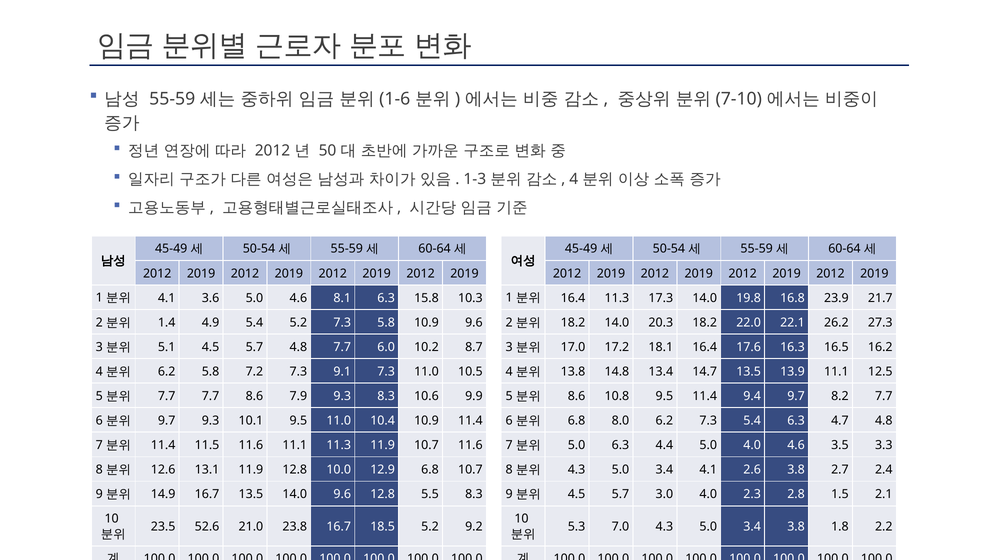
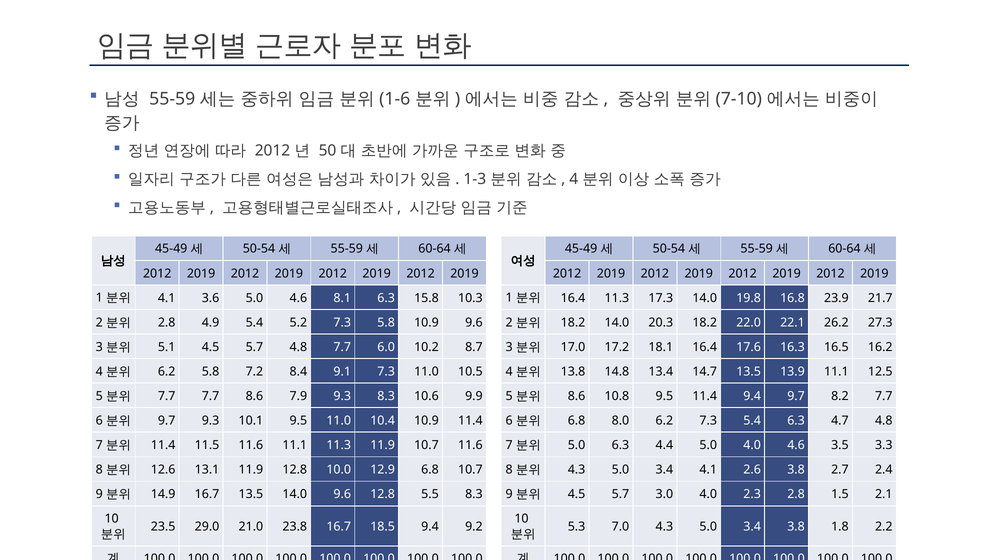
1.4: 1.4 -> 2.8 (167, 322)
7.2 7.3: 7.3 -> 8.4 (298, 371)
52.6: 52.6 -> 29.0 (207, 526)
18.5 5.2: 5.2 -> 9.4 (430, 526)
